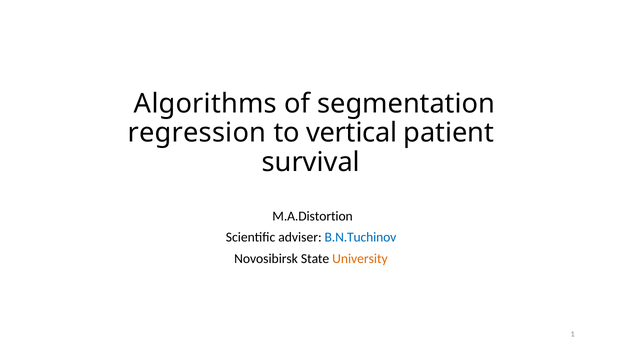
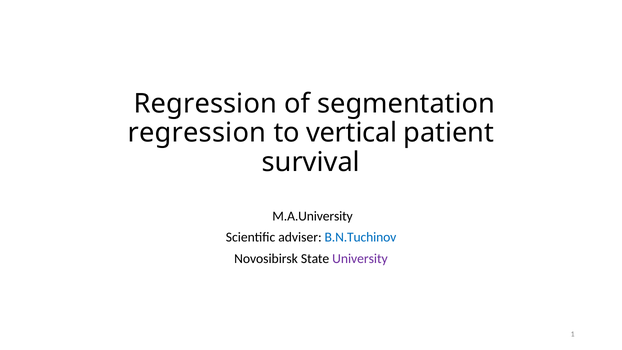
Algorithms: Algorithms -> Regression (205, 103)
M.A.Distortion: M.A.Distortion -> M.A.University (313, 216)
University colour: orange -> purple (360, 259)
